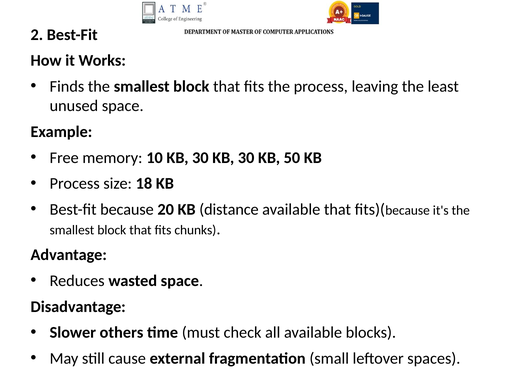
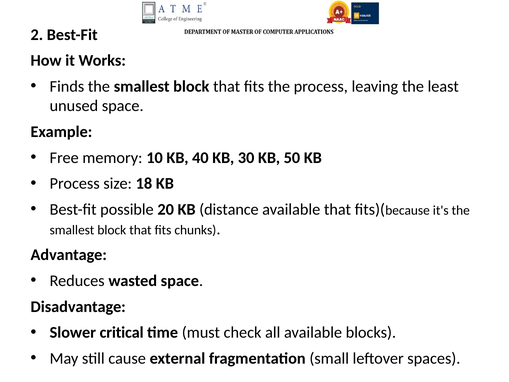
10 KB 30: 30 -> 40 (200, 158)
Best-fit because: because -> possible (127, 209)
others: others -> critical (122, 332)
